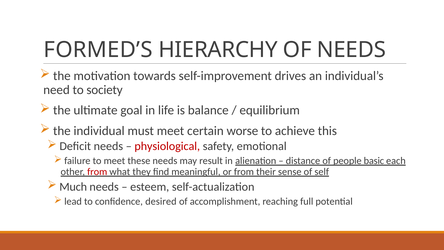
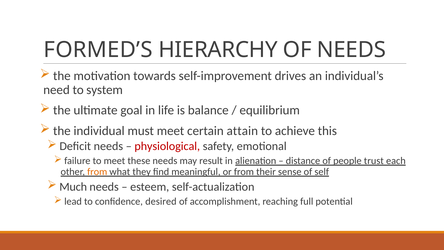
society: society -> system (105, 90)
worse: worse -> attain (242, 131)
basic: basic -> trust (374, 161)
from colour: red -> orange (97, 172)
